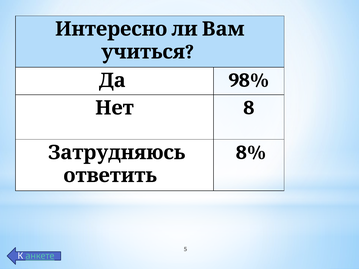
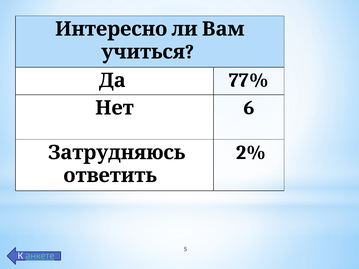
98%: 98% -> 77% (249, 80)
8: 8 -> 6 (249, 108)
8%: 8% -> 2% (251, 153)
